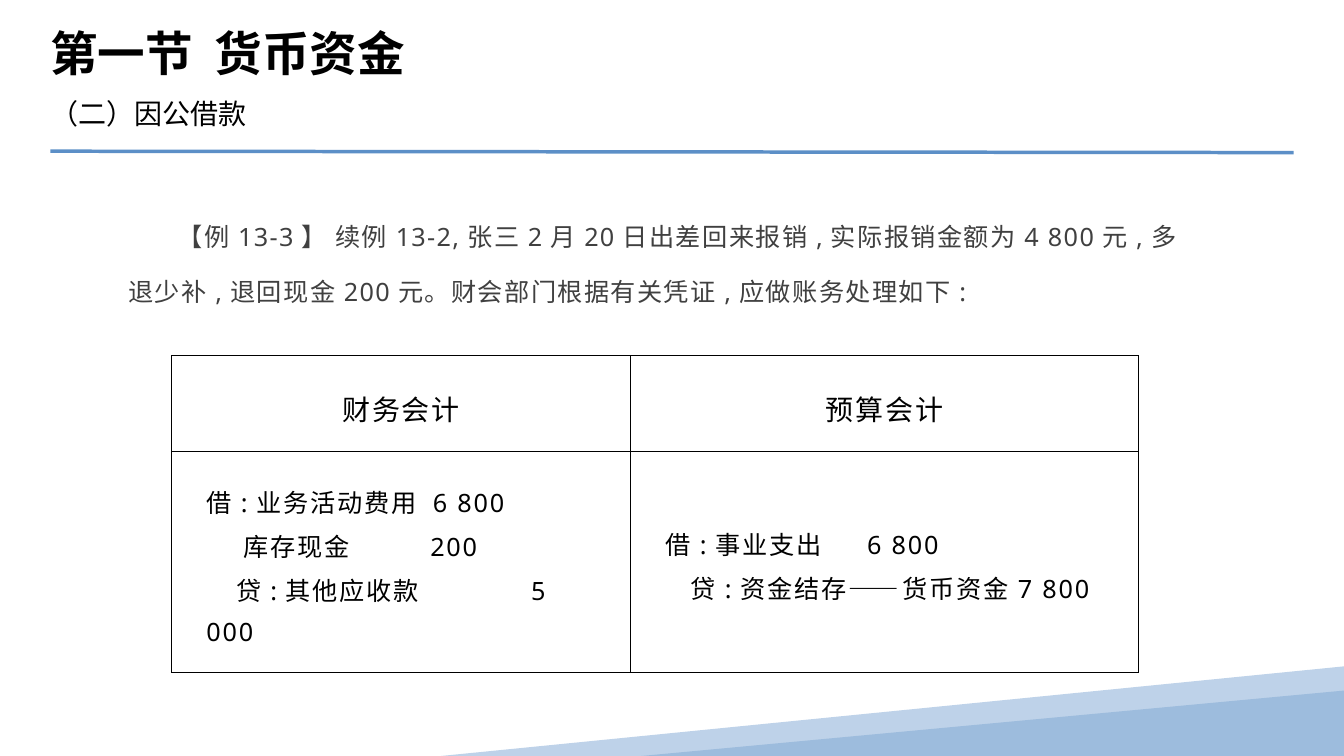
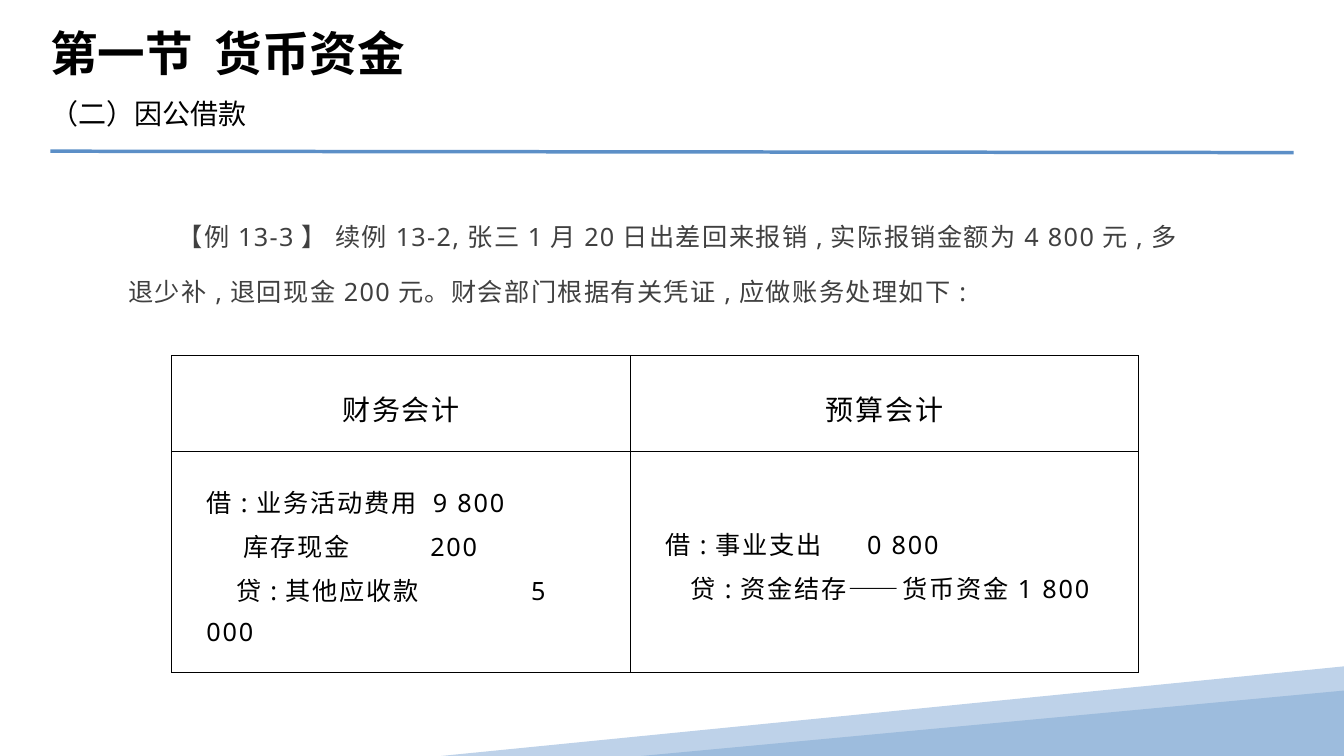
2: 2 -> 1 (535, 238)
6: 6 -> 9 (440, 504)
6: 6 -> 0 (874, 546)
7: 7 -> 1 (1025, 590)
